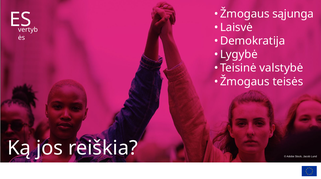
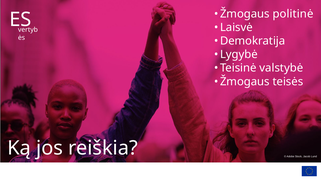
sąjunga: sąjunga -> politinė (293, 14)
